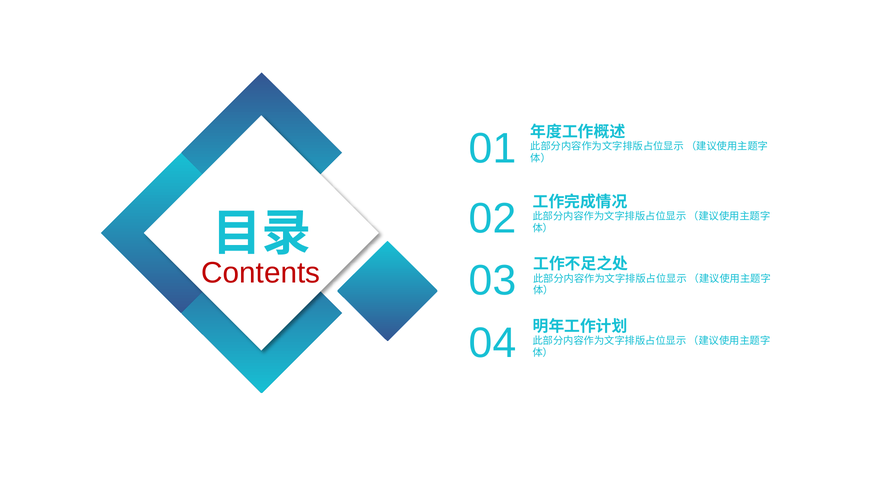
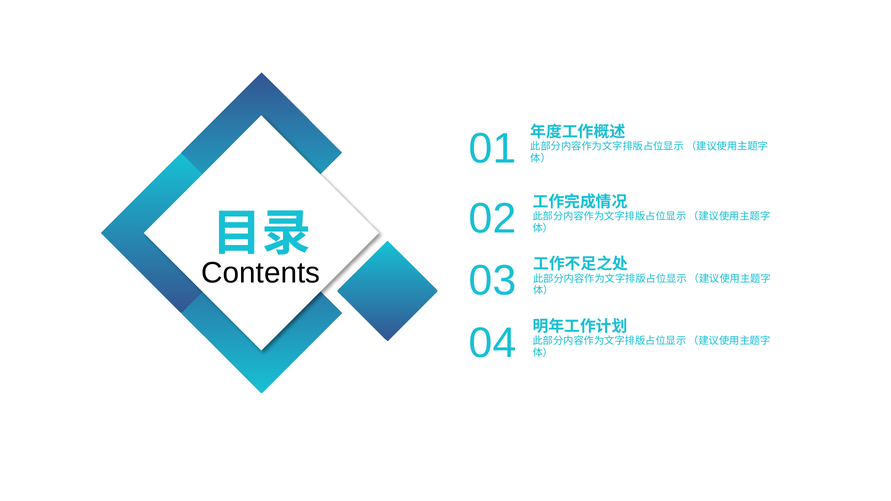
Contents colour: red -> black (261, 273)
